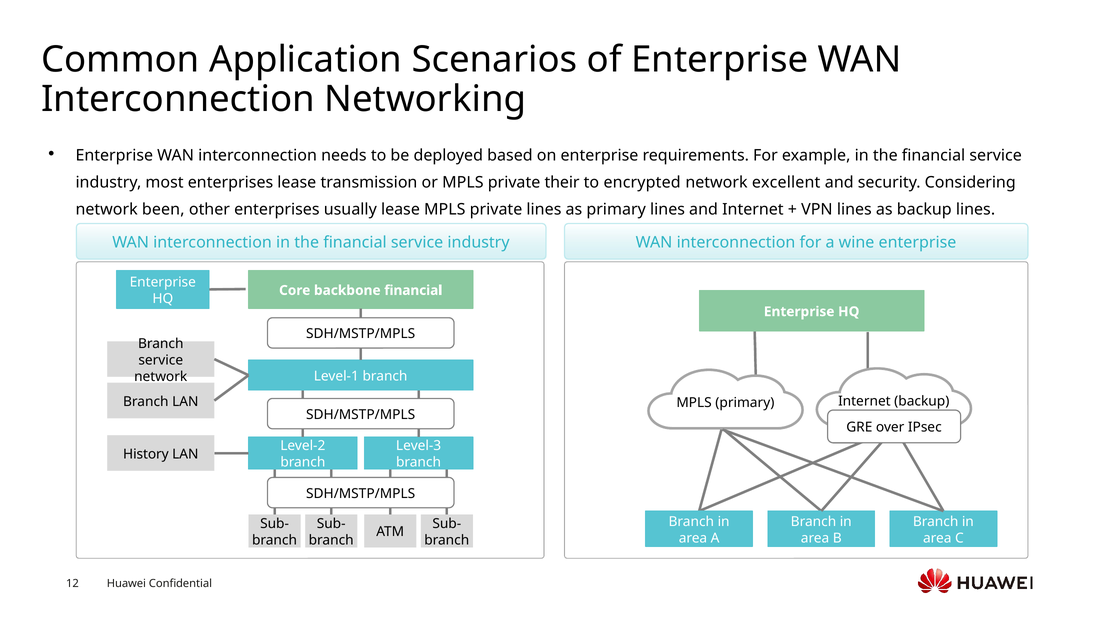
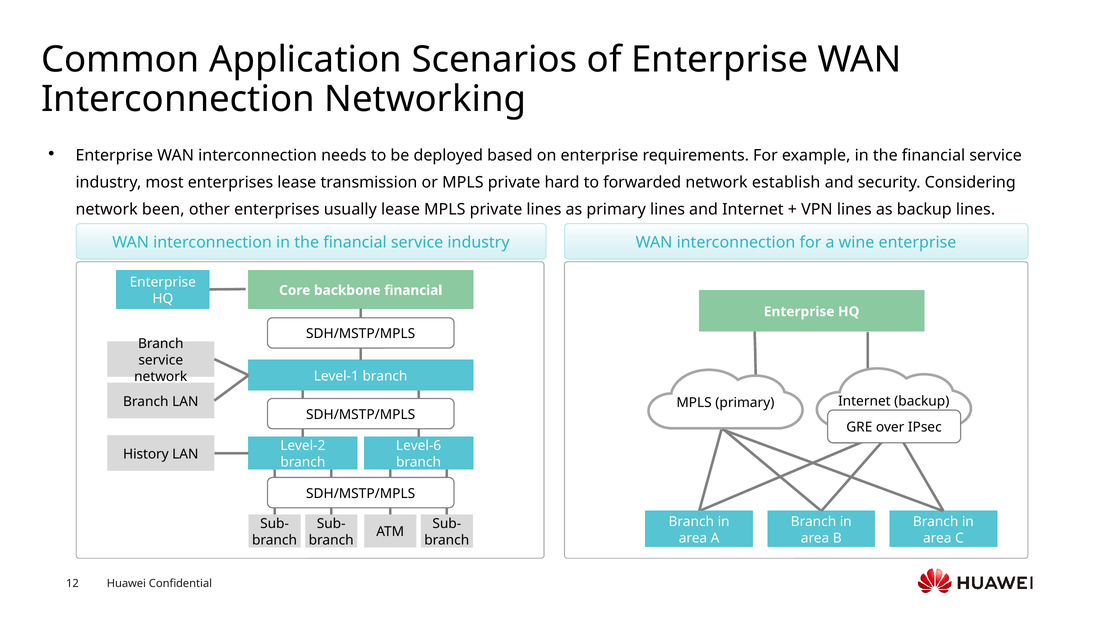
their: their -> hard (562, 183)
encrypted: encrypted -> forwarded (642, 183)
excellent: excellent -> establish (786, 183)
Level-3: Level-3 -> Level-6 (419, 446)
